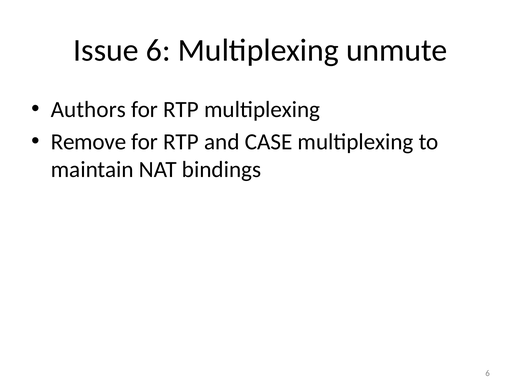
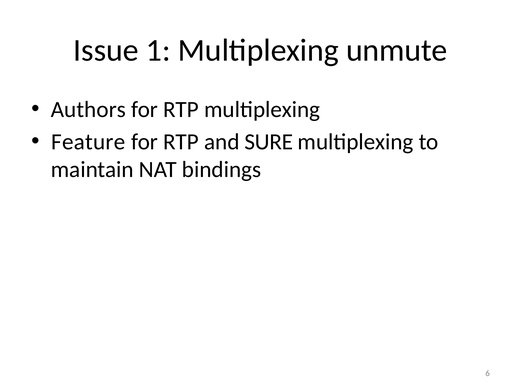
Issue 6: 6 -> 1 (158, 50)
Remove: Remove -> Feature (88, 142)
CASE: CASE -> SURE (269, 142)
